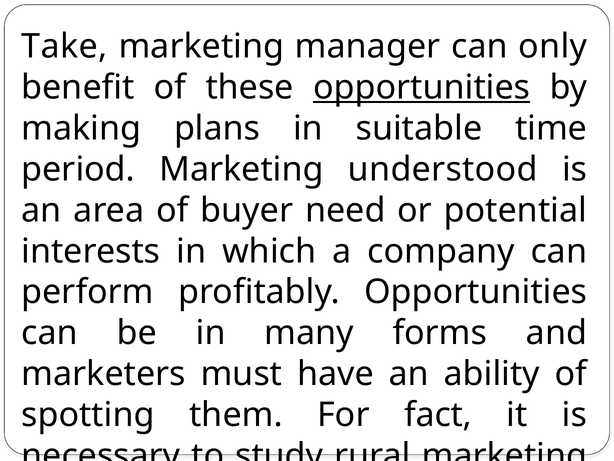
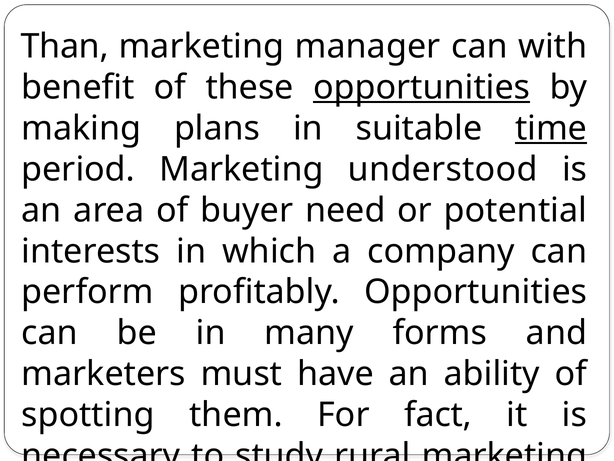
Take: Take -> Than (65, 46)
only: only -> with (553, 46)
time underline: none -> present (551, 128)
